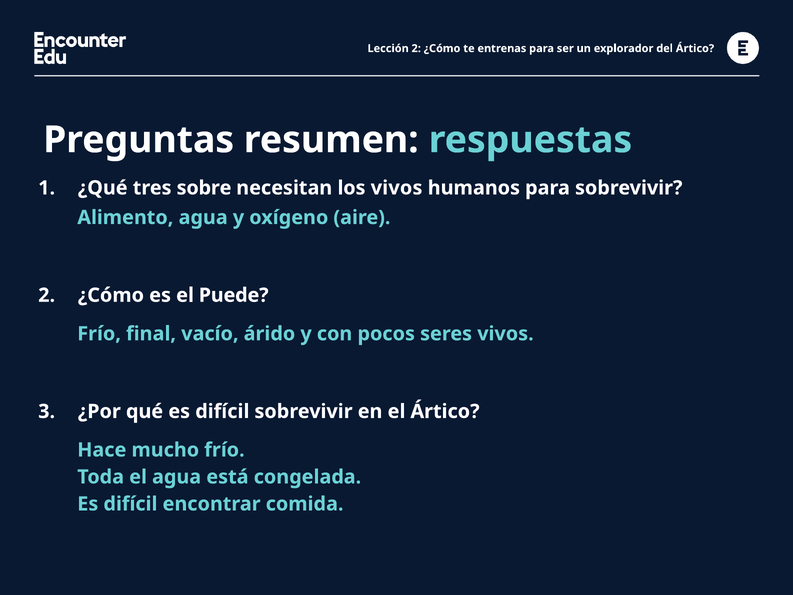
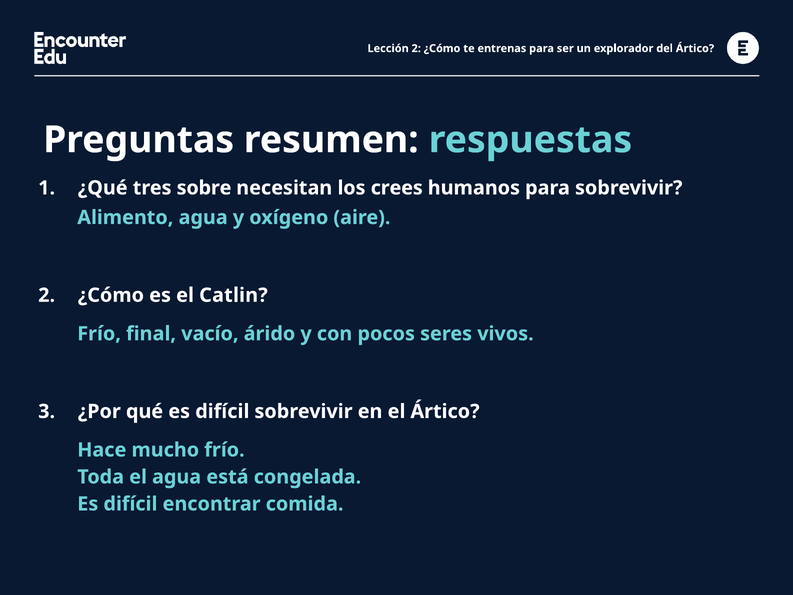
los vivos: vivos -> crees (397, 188)
Puede: Puede -> Catlin (233, 295)
